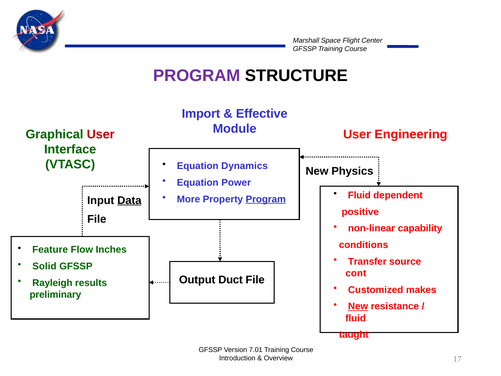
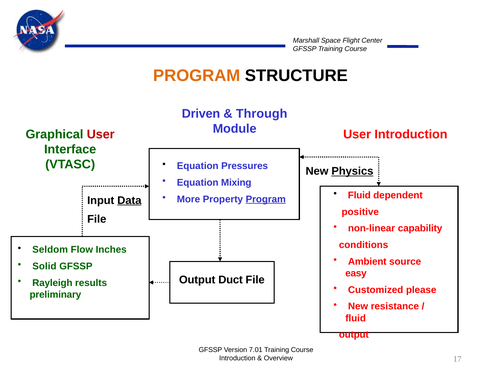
PROGRAM colour: purple -> orange (197, 75)
Import: Import -> Driven (201, 113)
Effective: Effective -> Through (262, 113)
User Engineering: Engineering -> Introduction (411, 134)
Dynamics: Dynamics -> Pressures (245, 166)
Physics underline: none -> present (352, 171)
Power: Power -> Mixing (236, 182)
Feature: Feature -> Seldom (50, 250)
Transfer: Transfer -> Ambient (367, 261)
cont: cont -> easy (356, 273)
makes: makes -> please (421, 290)
New underline: present -> none (358, 306)
taught: taught -> output (354, 335)
